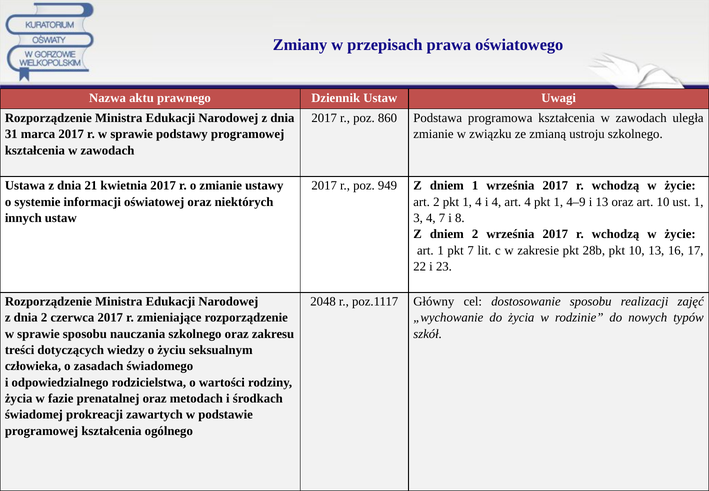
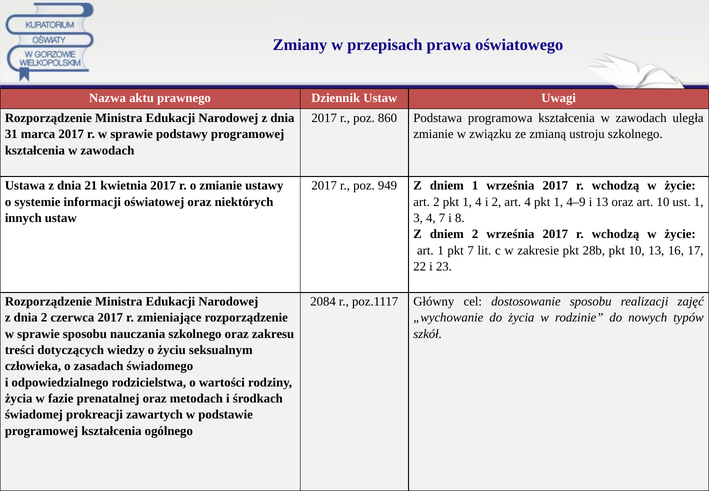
i 4: 4 -> 2 (496, 202)
2048: 2048 -> 2084 (323, 302)
